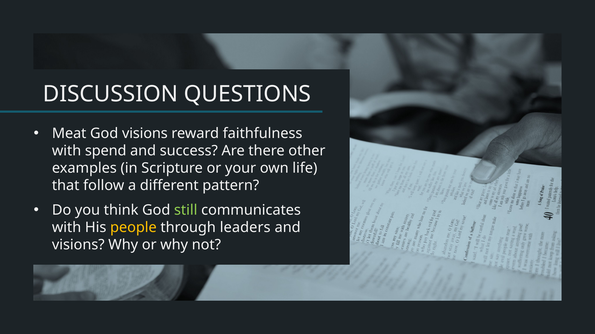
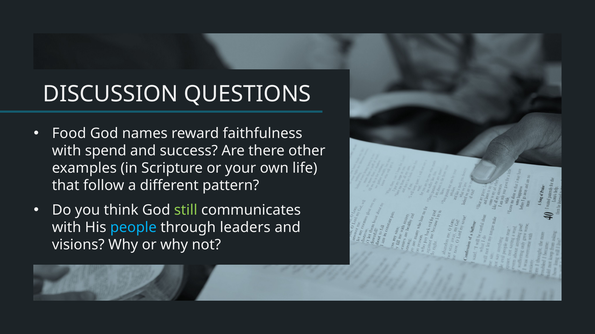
Meat: Meat -> Food (69, 134)
God visions: visions -> names (145, 134)
people colour: yellow -> light blue (133, 228)
